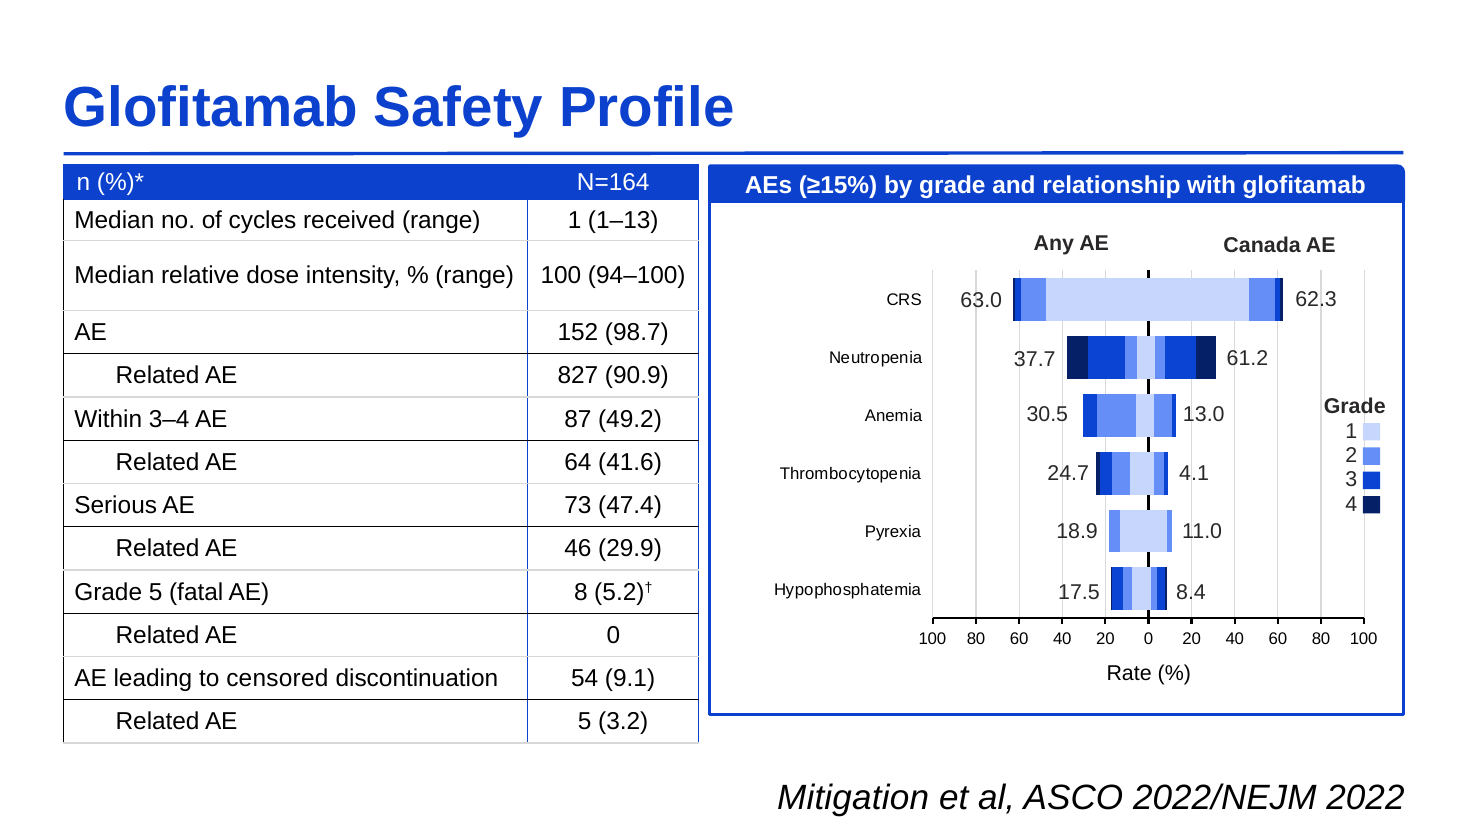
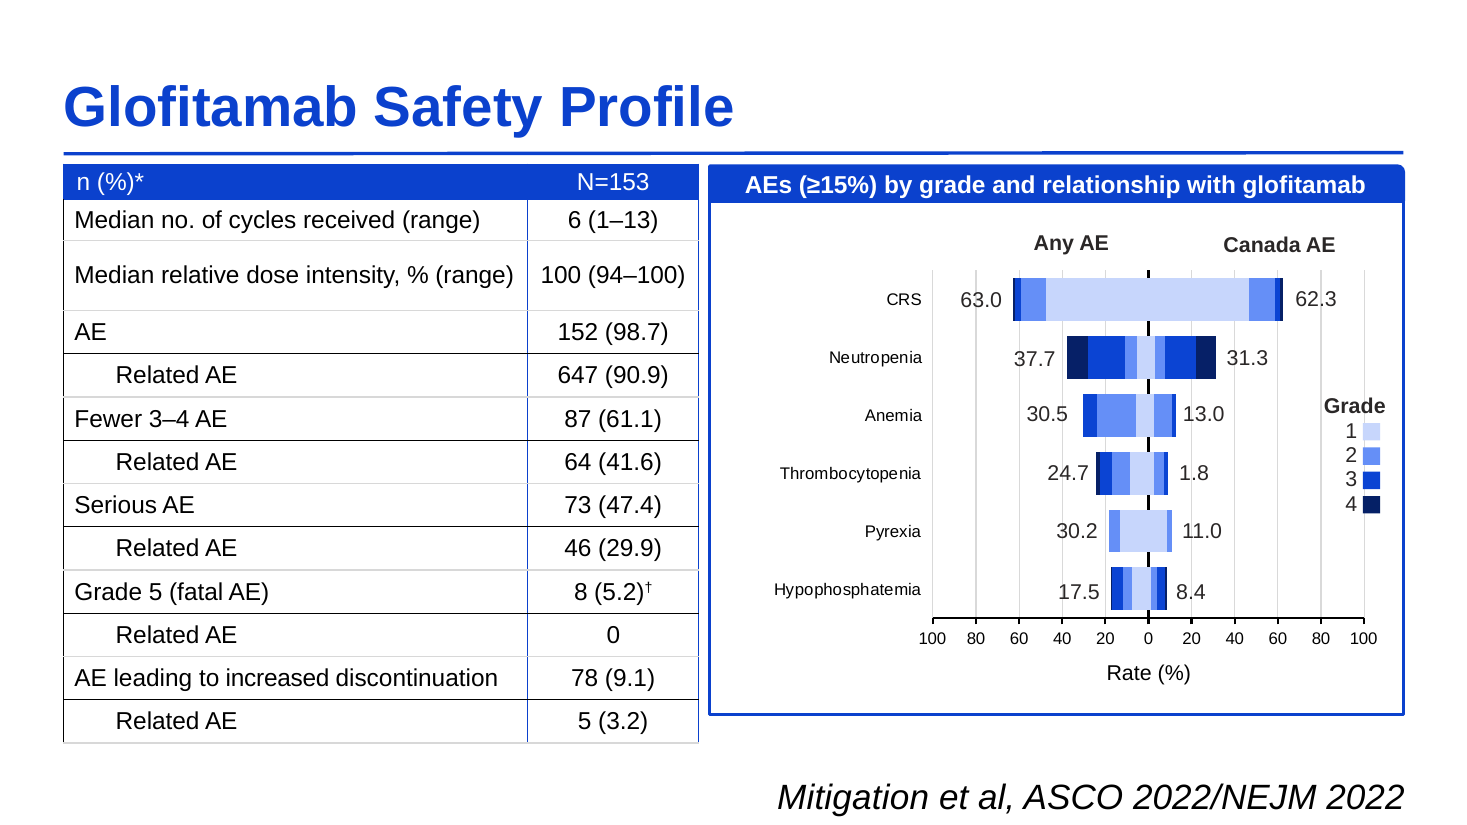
N=164: N=164 -> N=153 (613, 182)
range 1: 1 -> 6 (575, 220)
61.2: 61.2 -> 31.3 (1247, 359)
827: 827 -> 647 (578, 376)
Within: Within -> Fewer (108, 419)
49.2: 49.2 -> 61.1 (630, 419)
4.1: 4.1 -> 1.8 (1194, 473)
18.9: 18.9 -> 30.2 (1077, 531)
censored: censored -> increased (278, 679)
54: 54 -> 78 (585, 679)
